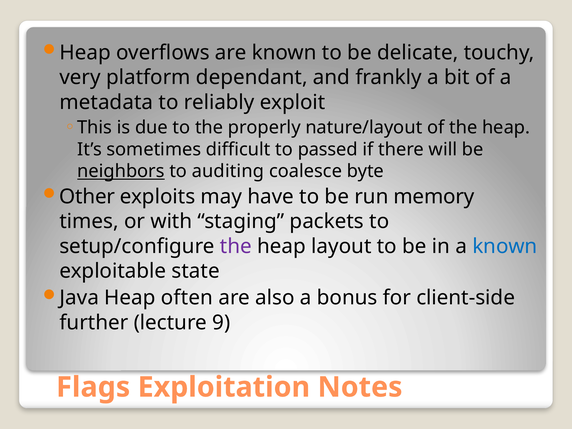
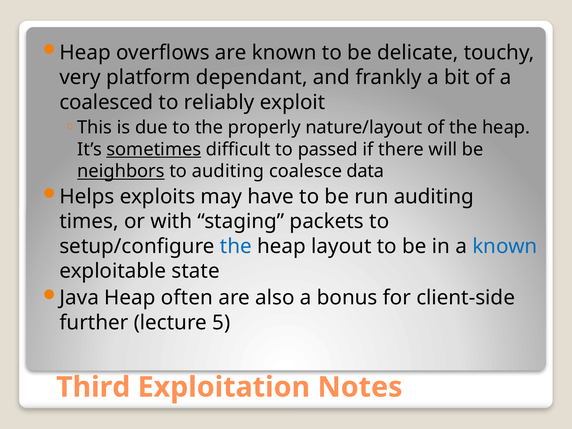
metadata: metadata -> coalesced (106, 102)
sometimes underline: none -> present (154, 149)
byte: byte -> data (365, 171)
Other: Other -> Helps (87, 197)
run memory: memory -> auditing (434, 197)
the colour: purple -> blue (236, 246)
9: 9 -> 5 (221, 323)
Flags: Flags -> Third (93, 387)
